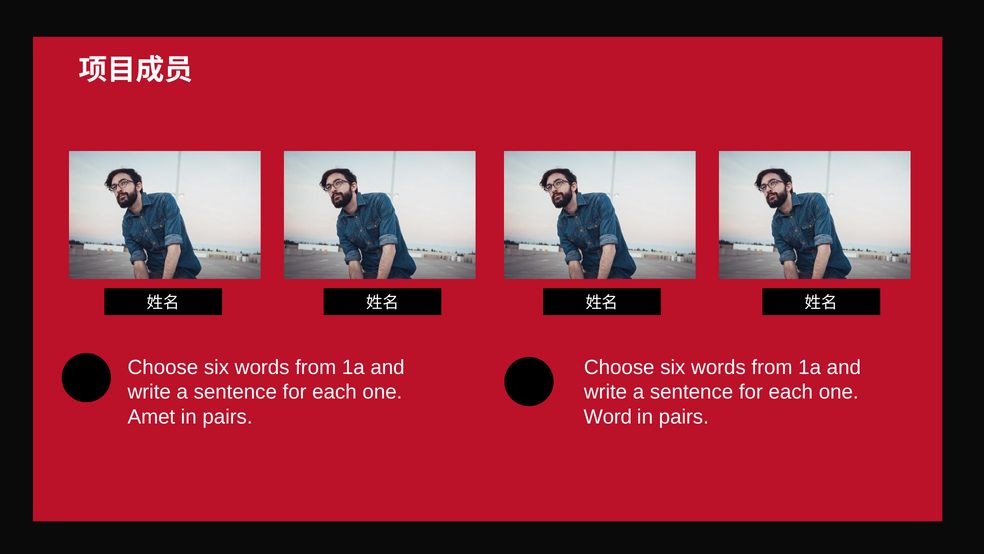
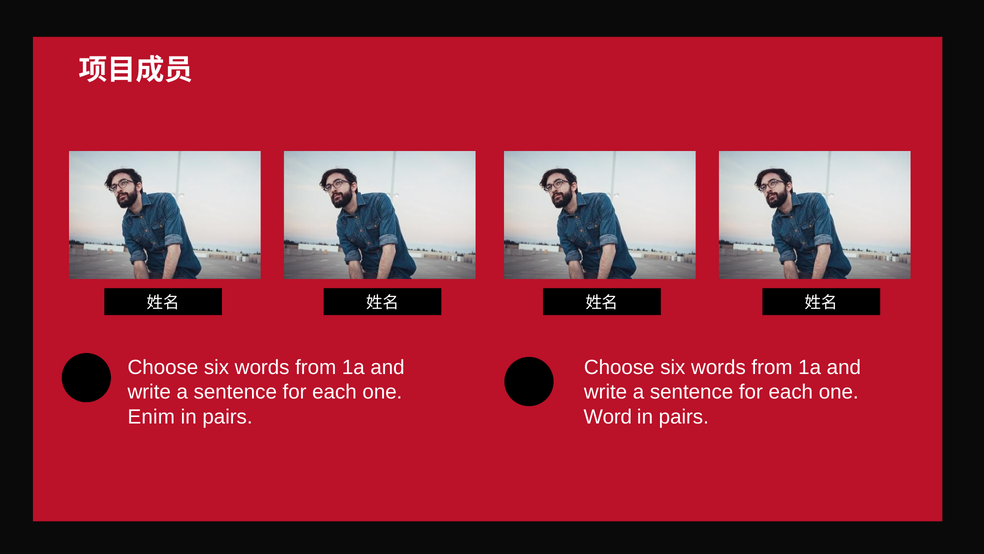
Amet: Amet -> Enim (151, 416)
